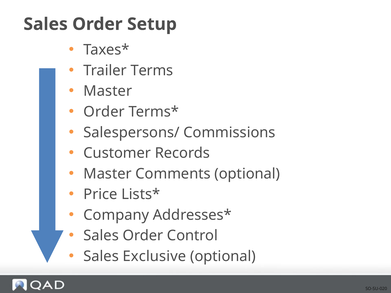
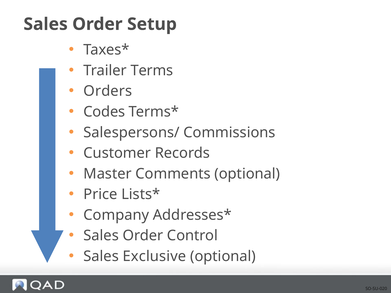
Master: Master -> Orders (108, 91)
Order: Order -> Codes (104, 112)
